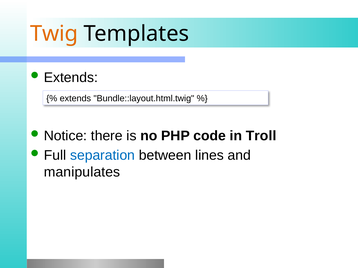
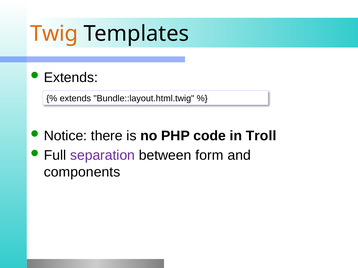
separation colour: blue -> purple (103, 156)
lines: lines -> form (209, 156)
manipulates: manipulates -> components (82, 172)
